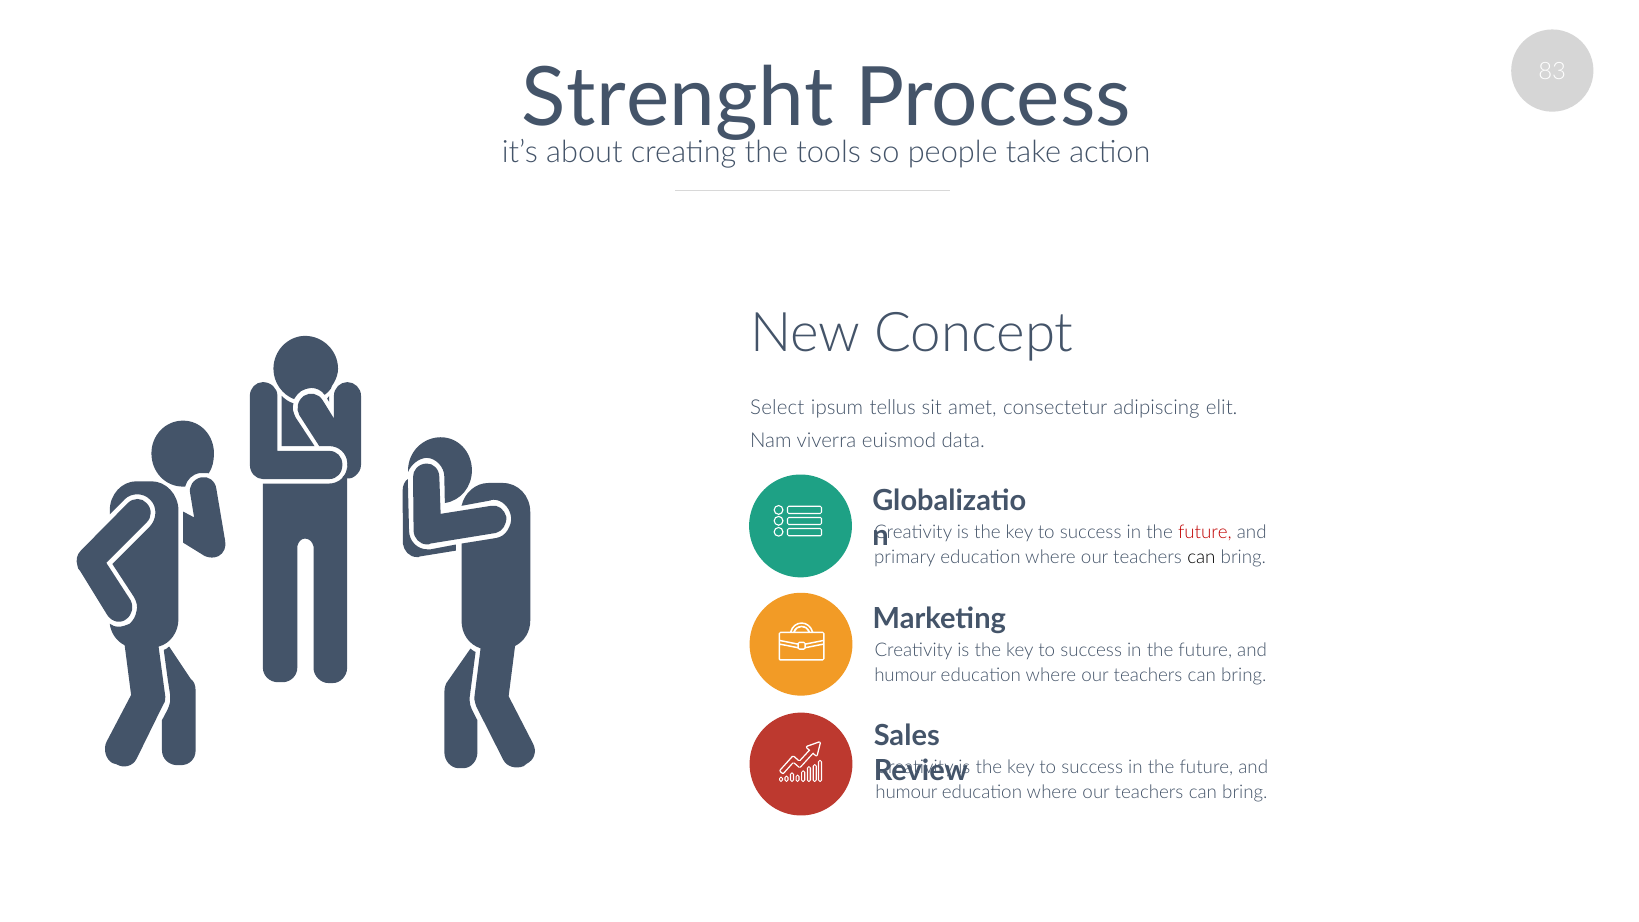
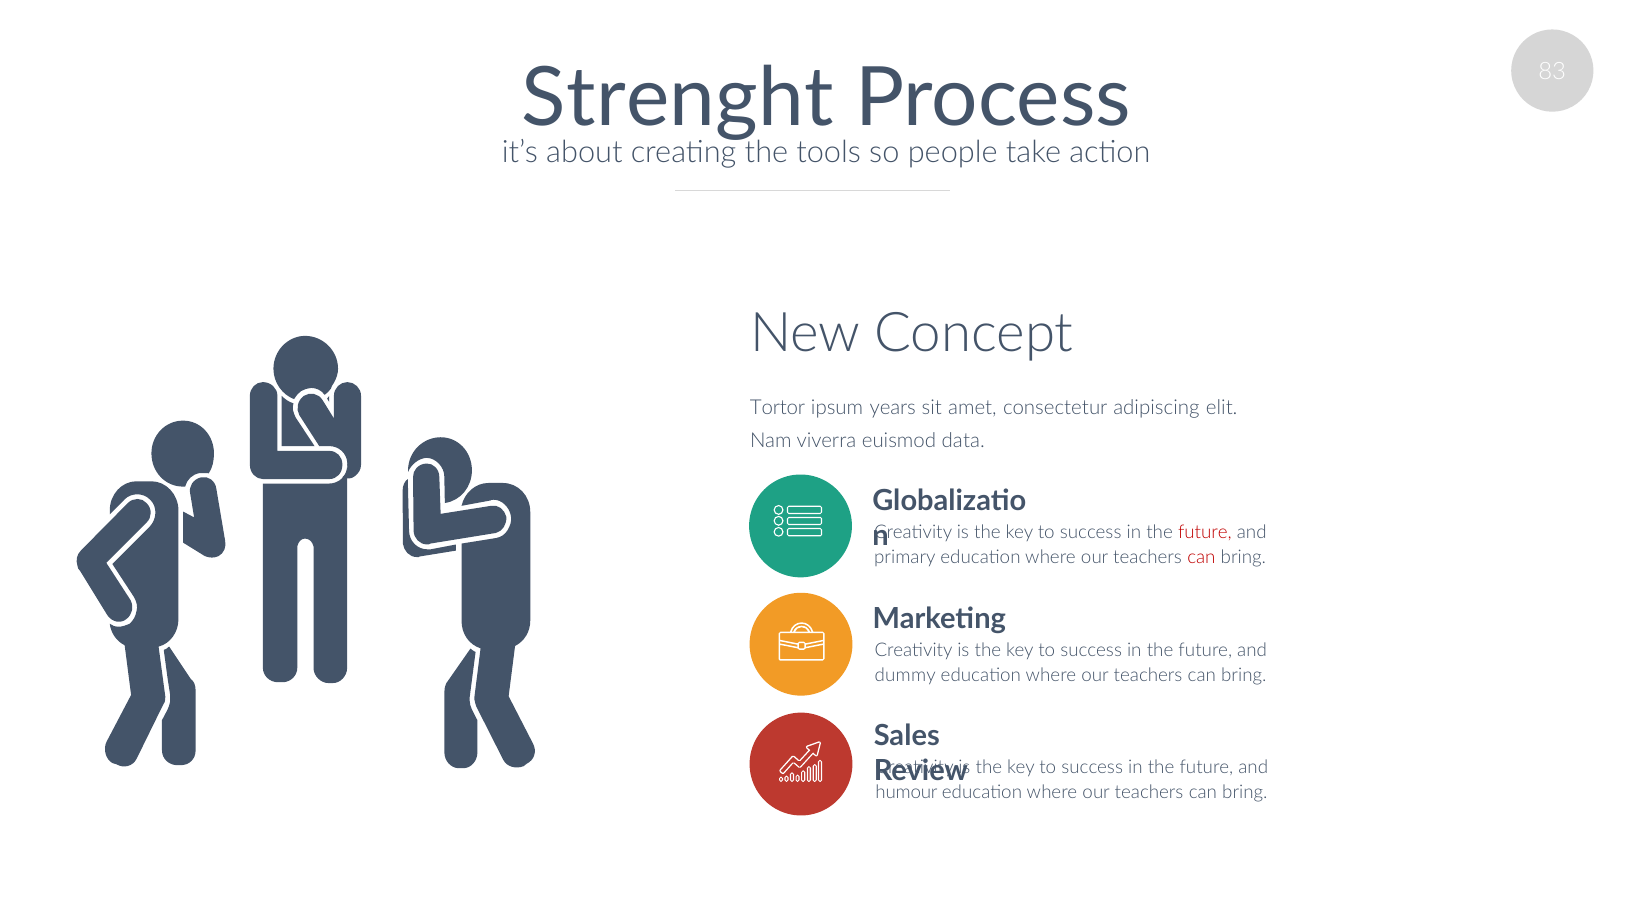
Select: Select -> Tortor (777, 407)
tellus: tellus -> years (893, 407)
can colour: black -> red (1201, 557)
humour: humour -> dummy (905, 675)
